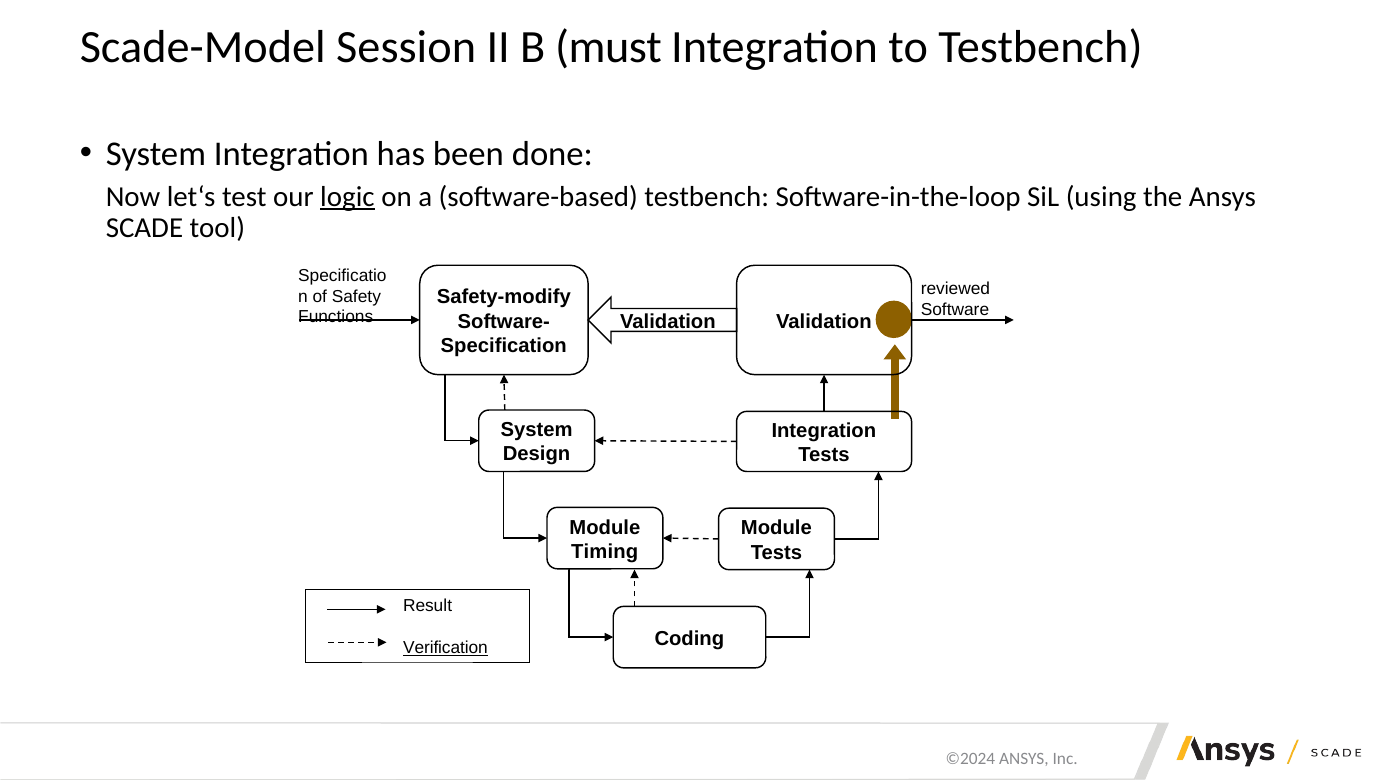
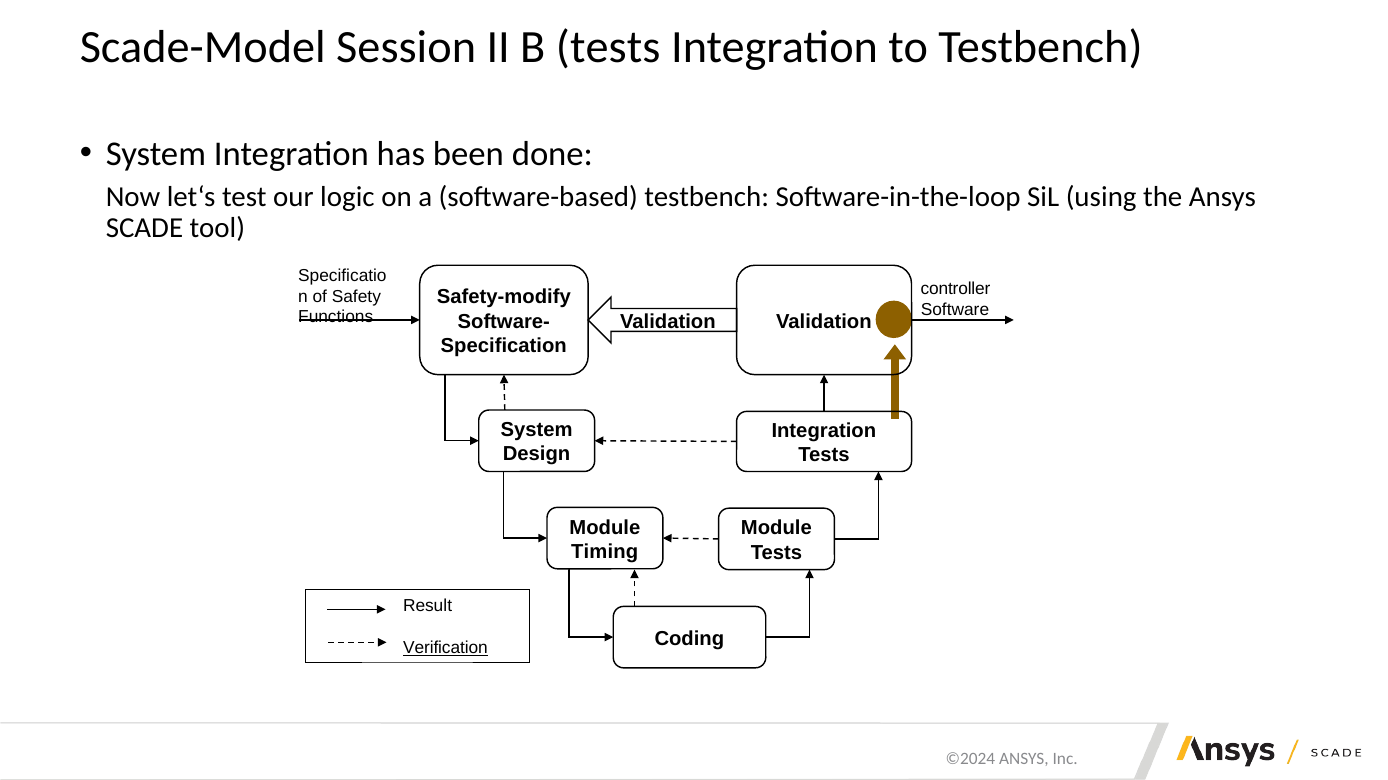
B must: must -> tests (608, 47)
logic underline: present -> none (347, 197)
reviewed: reviewed -> controller (956, 289)
